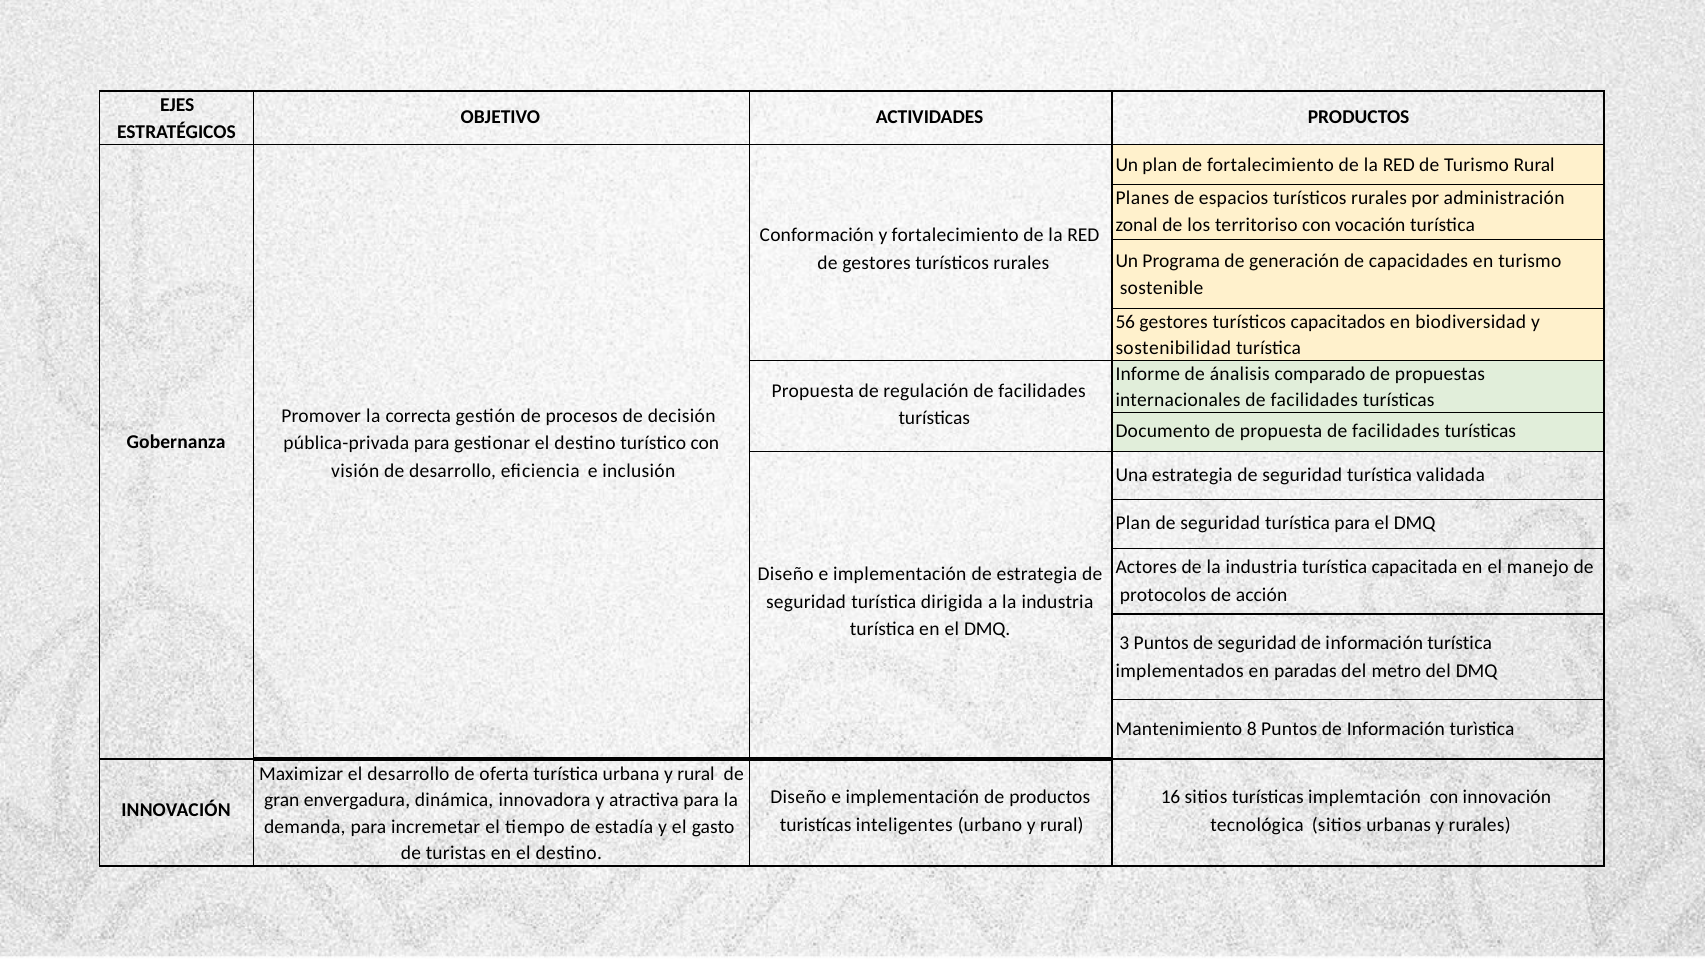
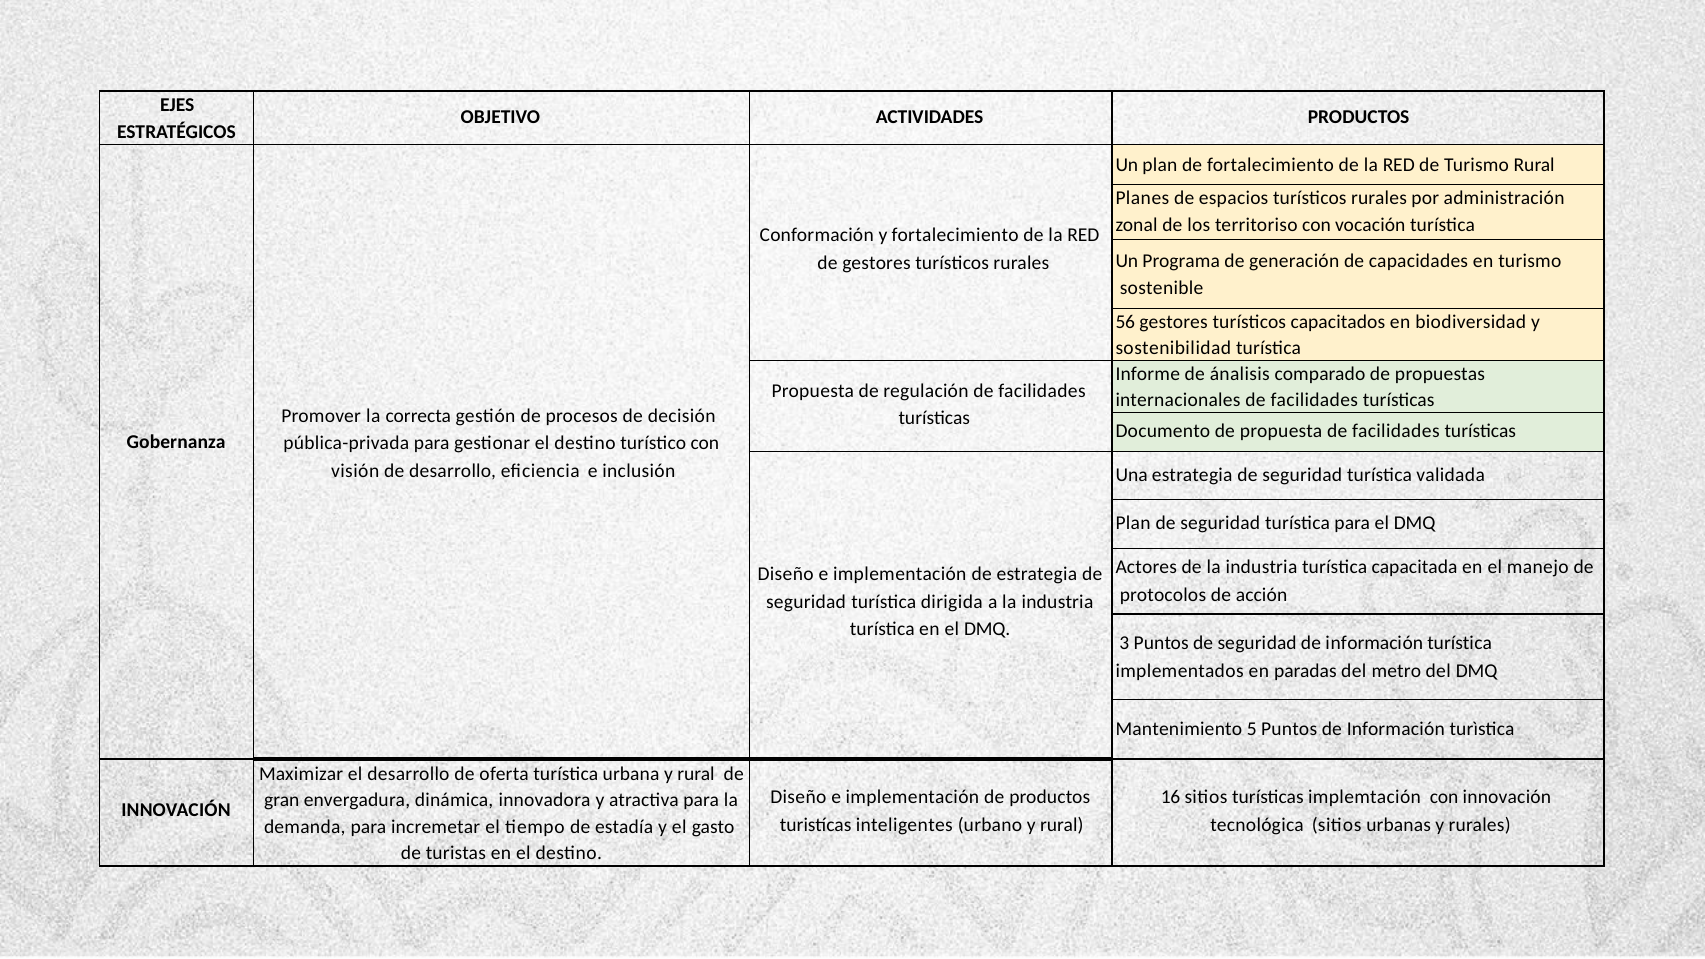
8: 8 -> 5 (1252, 729)
